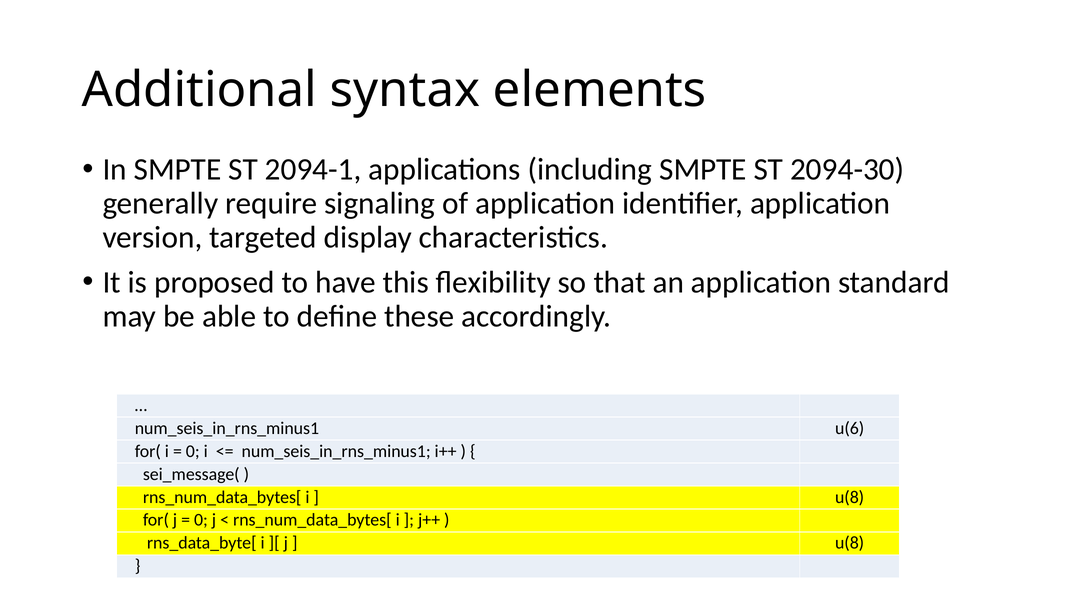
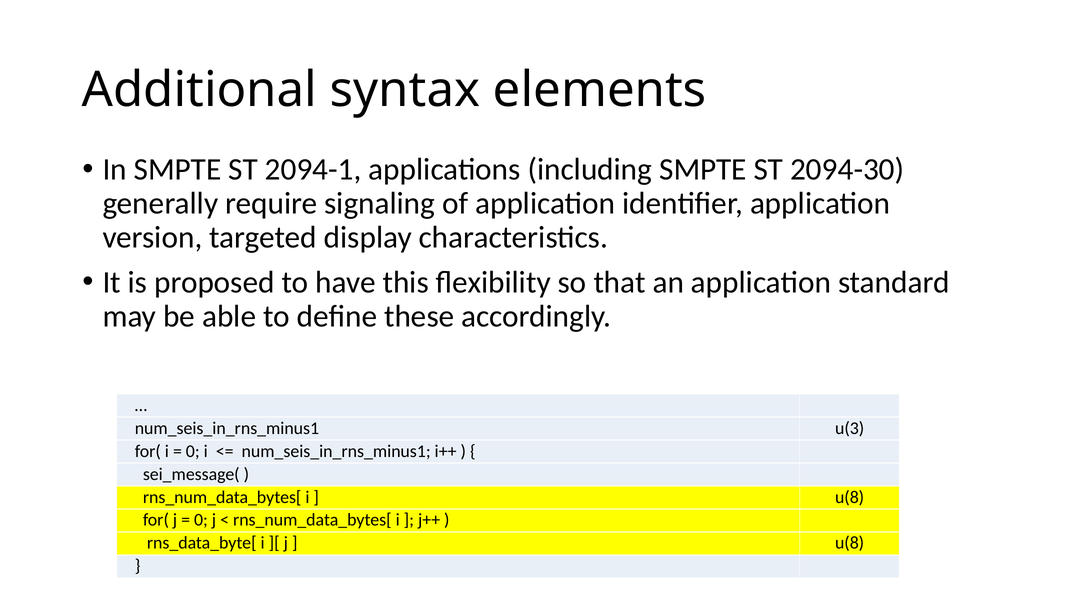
u(6: u(6 -> u(3 (850, 428)
